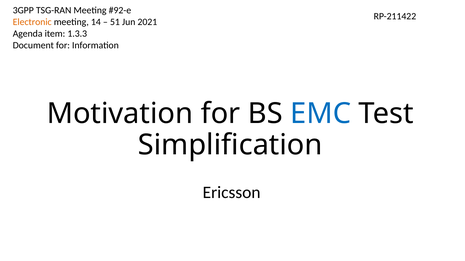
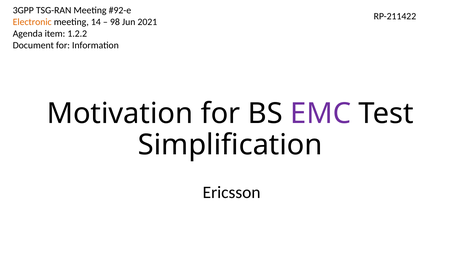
51: 51 -> 98 (115, 22)
1.3.3: 1.3.3 -> 1.2.2 (77, 34)
EMC colour: blue -> purple (321, 114)
